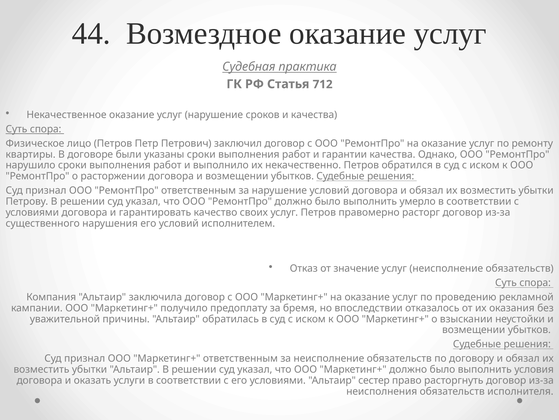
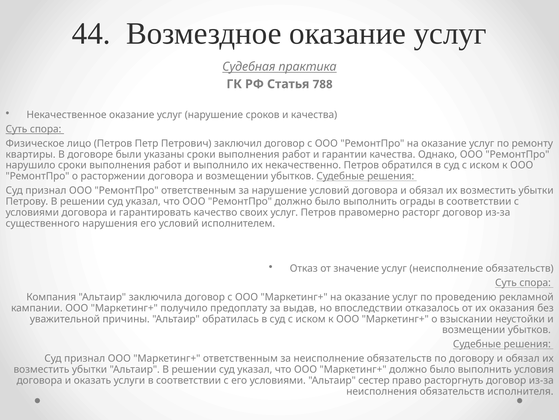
712: 712 -> 788 (323, 84)
умерло: умерло -> ограды (418, 201)
бремя: бремя -> выдав (300, 308)
